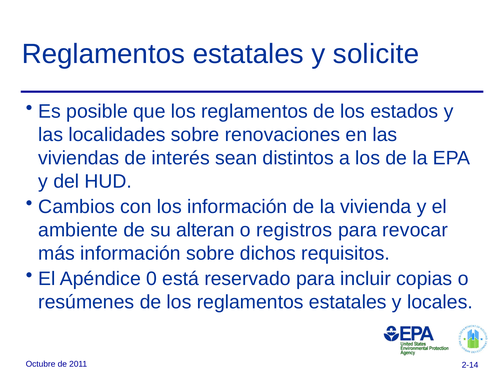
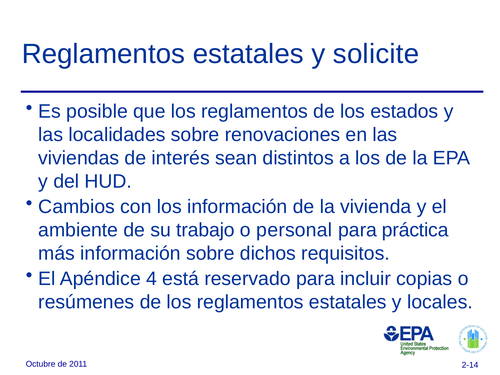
alteran: alteran -> trabajo (206, 230)
registros: registros -> personal (294, 230)
revocar: revocar -> práctica (415, 230)
0: 0 -> 4 (152, 279)
